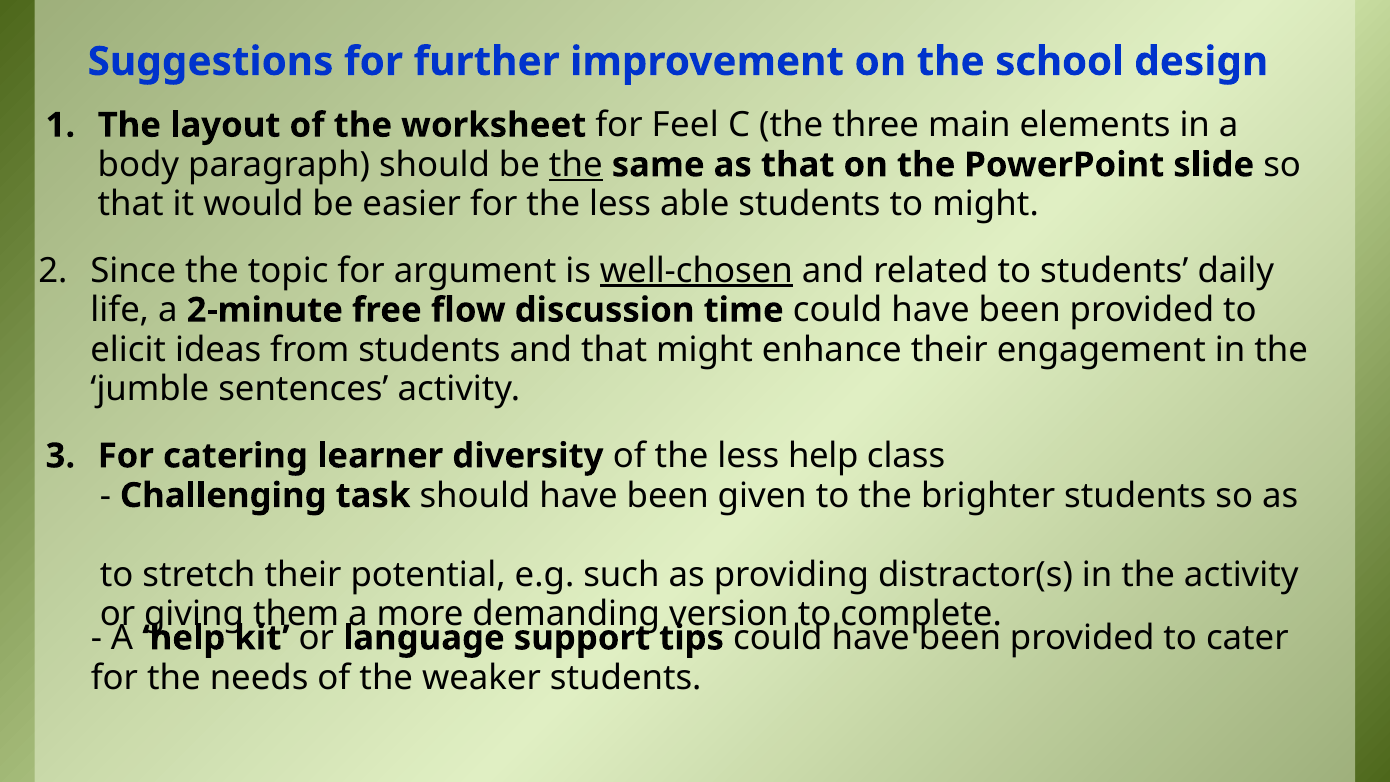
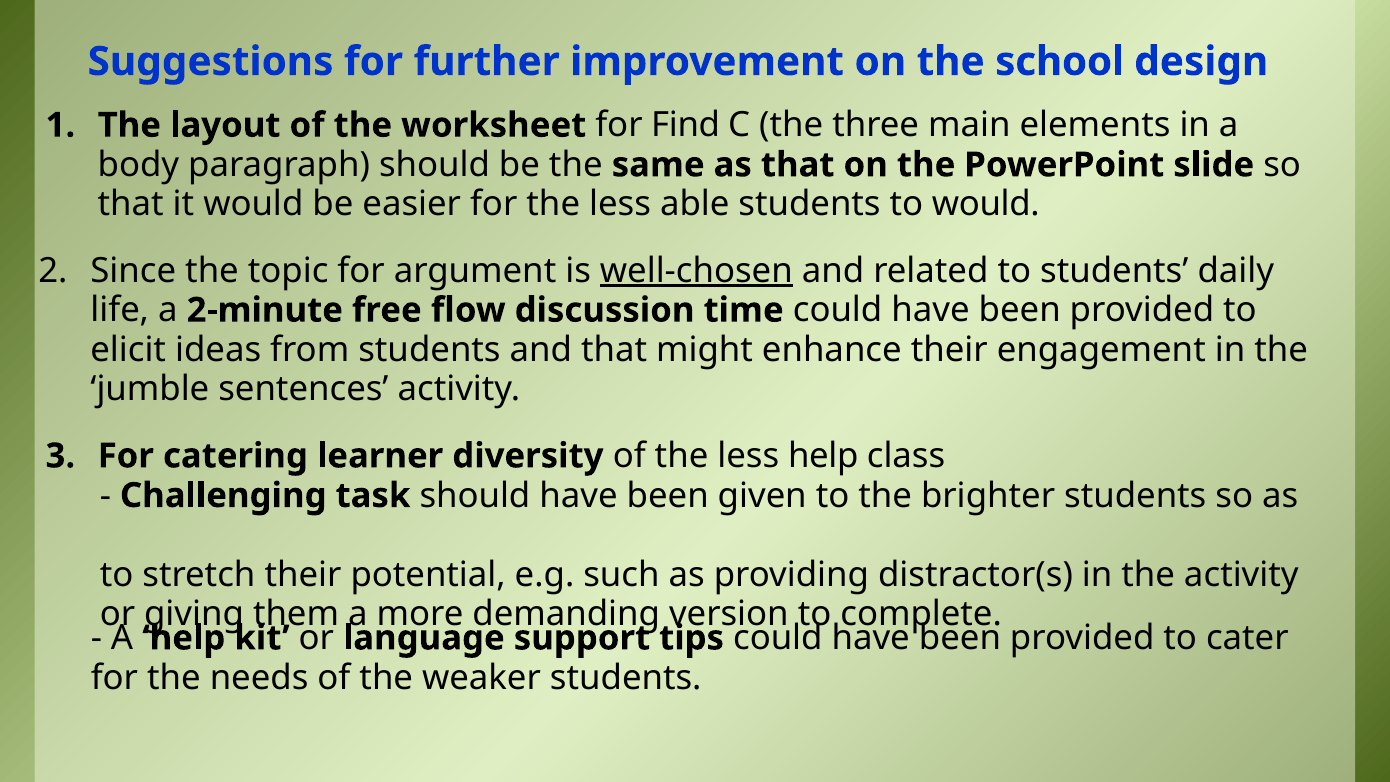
Feel: Feel -> Find (686, 125)
the underline: present -> none (576, 165)
to might: might -> would (986, 205)
